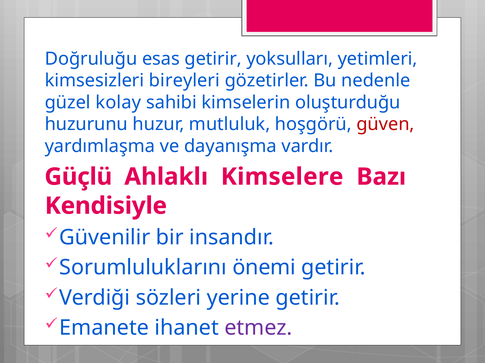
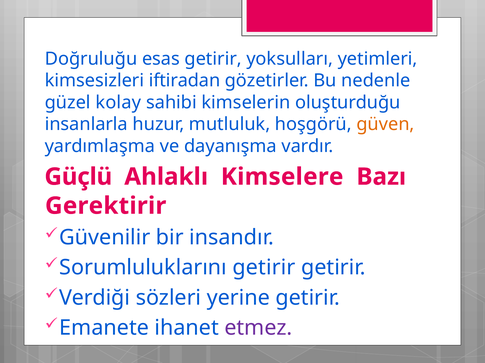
bireyleri: bireyleri -> iftiradan (185, 81)
huzurunu: huzurunu -> insanlarla (86, 125)
güven colour: red -> orange (385, 125)
Kendisiyle: Kendisiyle -> Gerektirir (106, 206)
Sorumluluklarını önemi: önemi -> getirir (264, 268)
